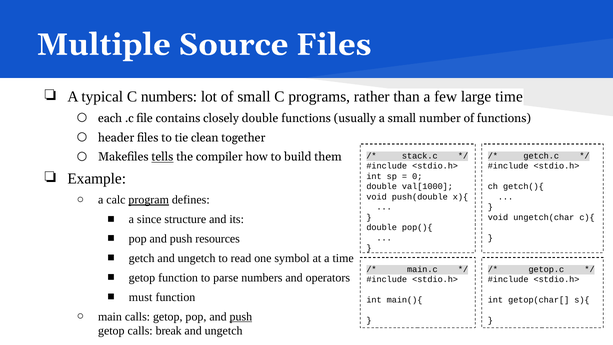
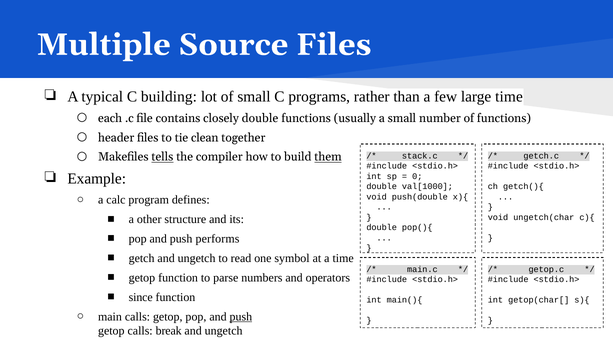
C numbers: numbers -> building (169, 97)
them underline: none -> present (328, 157)
program underline: present -> none (149, 200)
since: since -> other (149, 219)
resources: resources -> performs (218, 239)
must: must -> since (141, 297)
